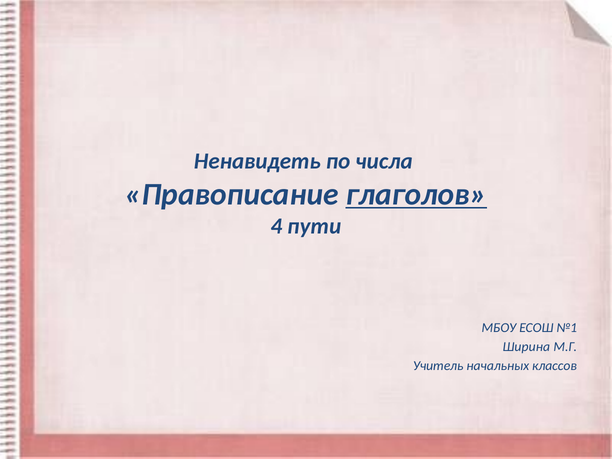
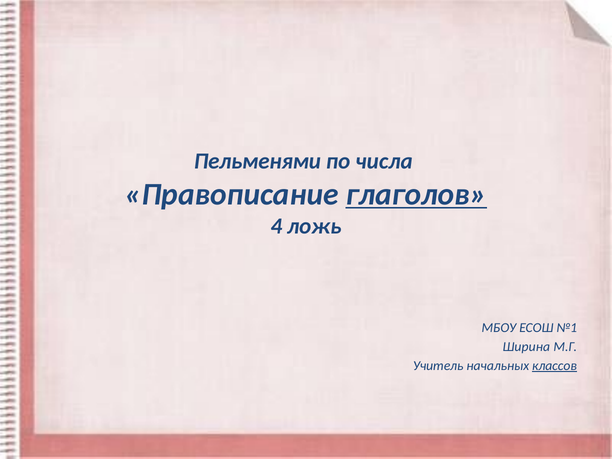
Ненавидеть: Ненавидеть -> Пельменями (257, 161)
пути: пути -> ложь (314, 226)
классов underline: none -> present (555, 366)
